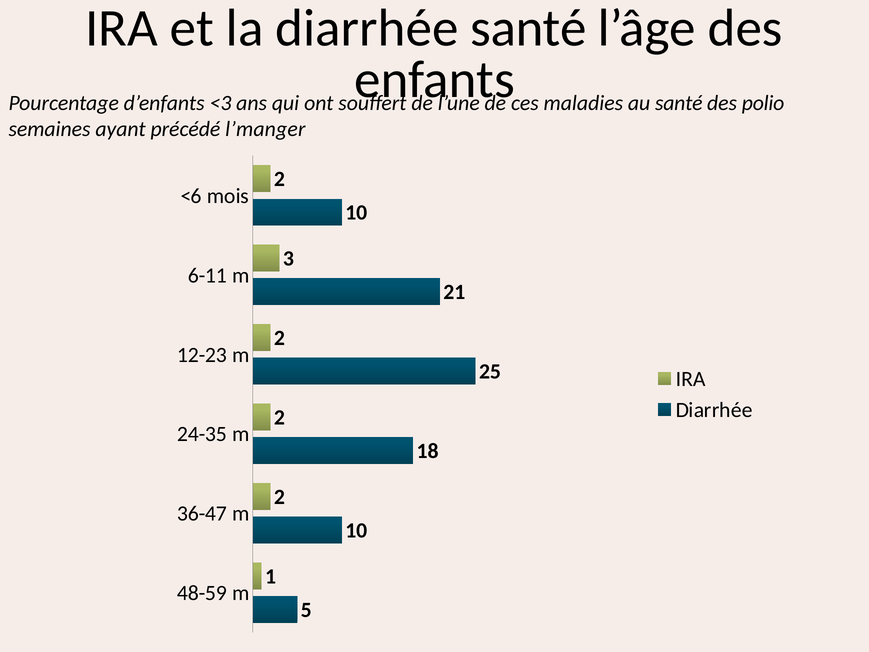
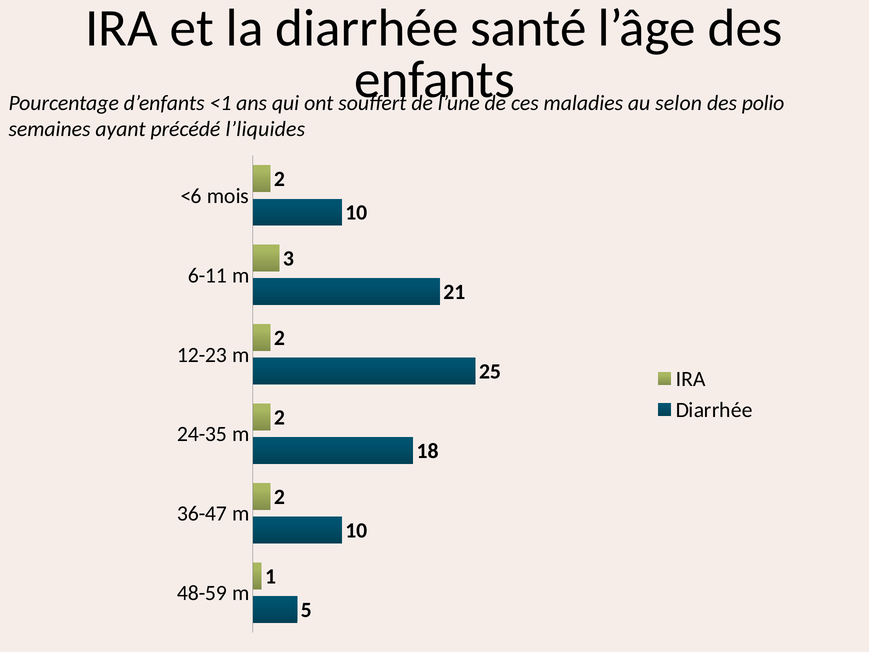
<3: <3 -> <1 (220, 103)
au santé: santé -> selon (679, 103)
l’manger: l’manger -> l’liquides (265, 129)
